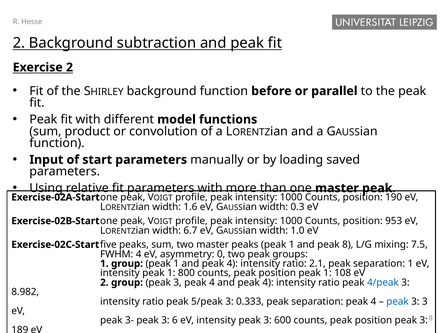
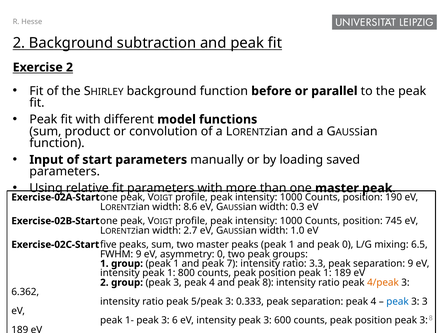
1.6: 1.6 -> 8.6 (190, 207)
953: 953 -> 745 (394, 221)
6.7: 6.7 -> 2.7 (190, 230)
peak 8: 8 -> 0 (348, 245)
7.5: 7.5 -> 6.5 (419, 245)
FWHM 4: 4 -> 9 (139, 254)
1 and peak 4: 4 -> 7 (232, 264)
2.1: 2.1 -> 3.3 (317, 264)
separation 1: 1 -> 9 (410, 264)
1 108: 108 -> 189 (343, 273)
4 and peak 4: 4 -> 8 (268, 283)
4/peak colour: blue -> orange (383, 283)
8.982: 8.982 -> 6.362 (25, 292)
3-: 3- -> 1- (129, 320)
